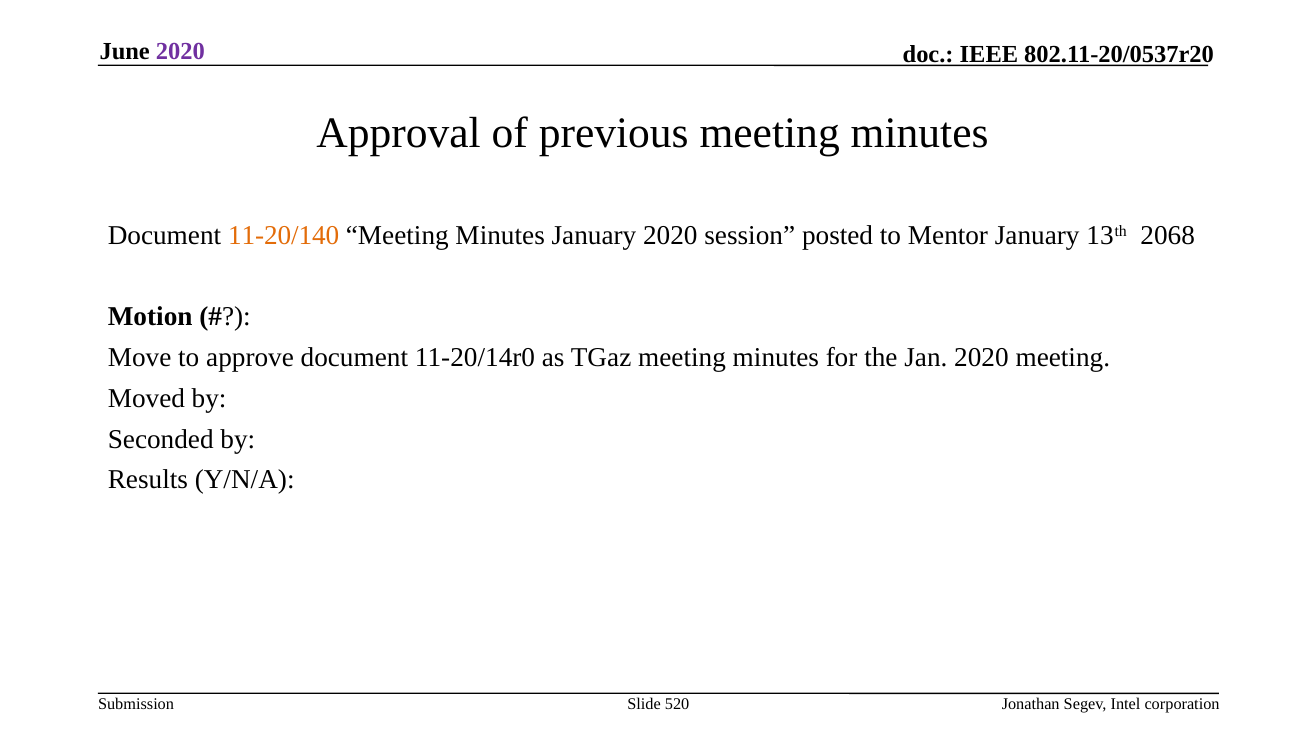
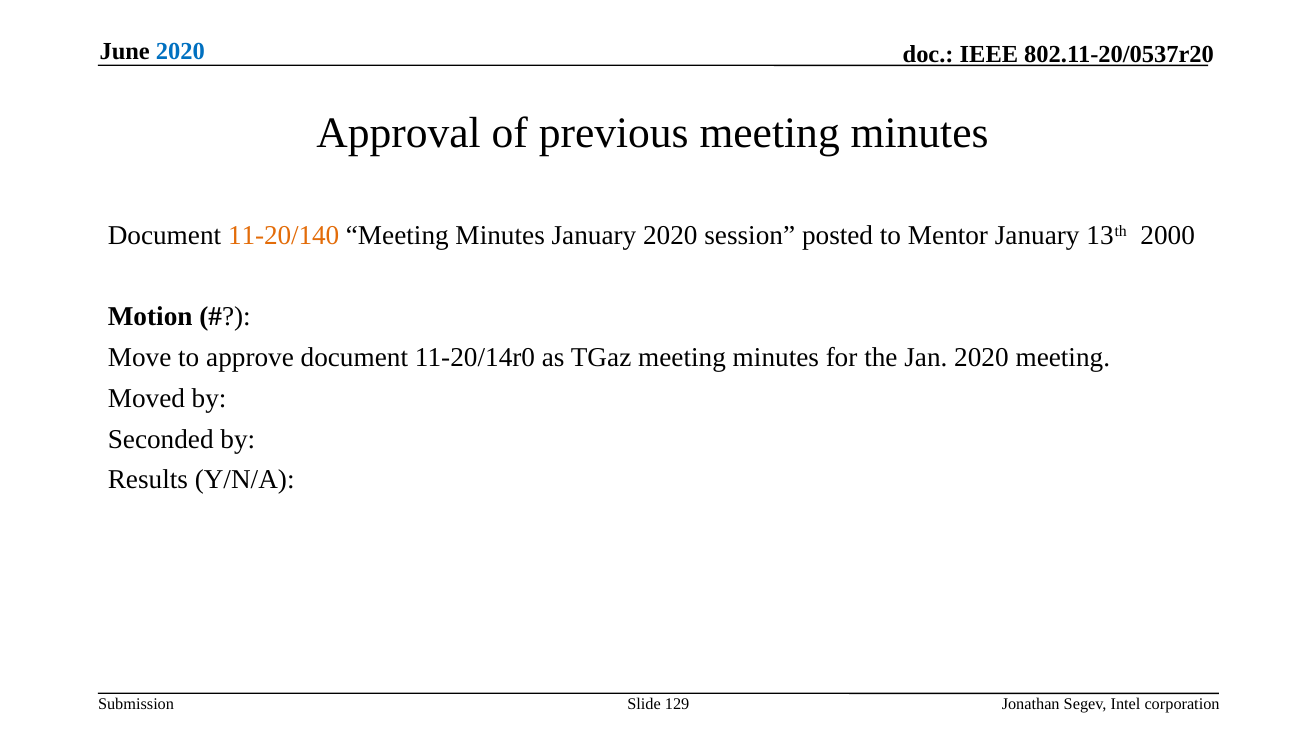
2020 colour: purple -> blue (180, 52)
2068: 2068 -> 2000 (1168, 235)
520: 520 -> 129 (677, 705)
